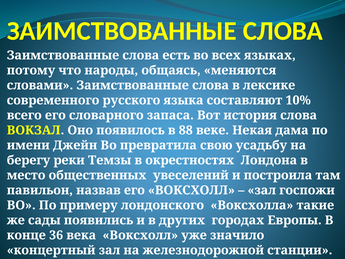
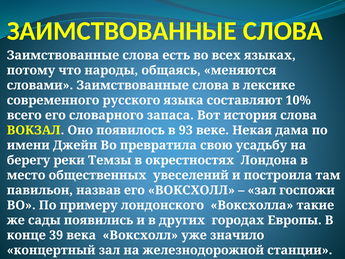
88: 88 -> 93 (186, 130)
36: 36 -> 39 (56, 235)
